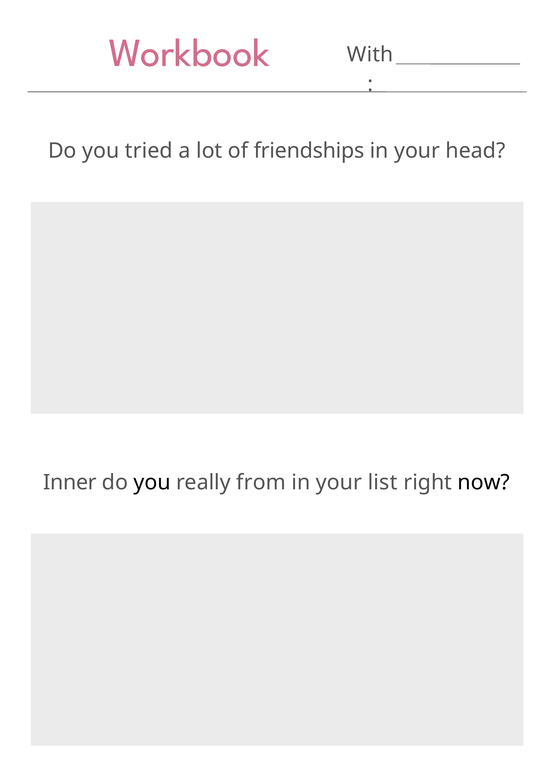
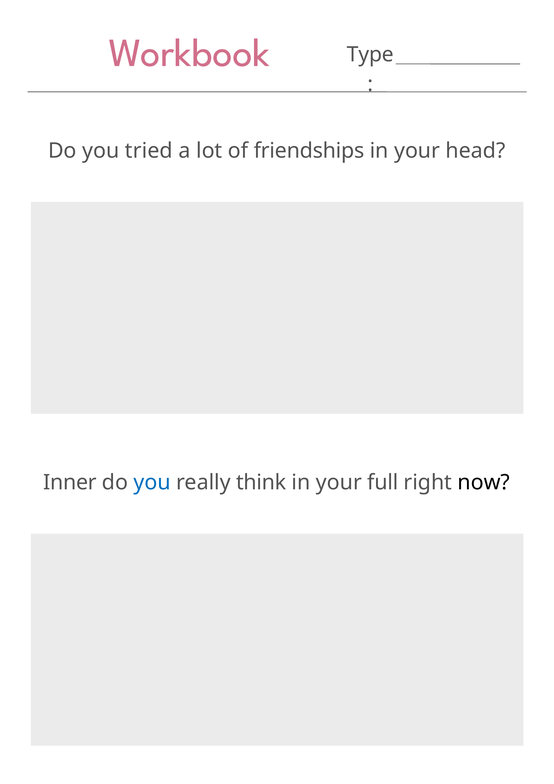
With: With -> Type (370, 54)
you colour: black -> blue (152, 483)
from: from -> think (261, 483)
list: list -> full (383, 483)
